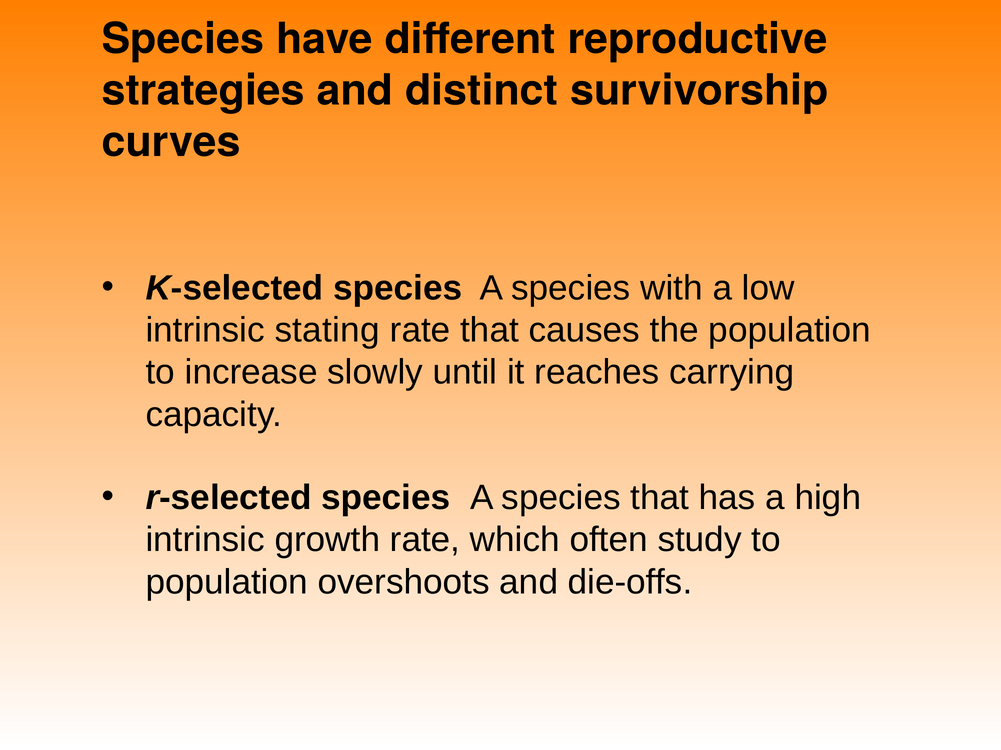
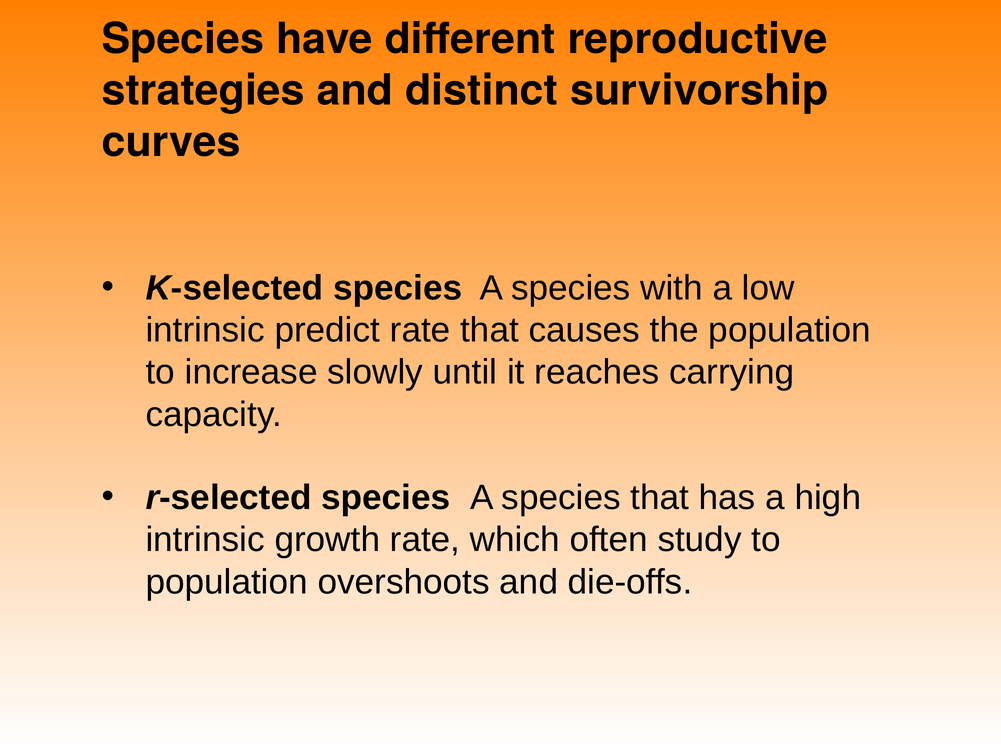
stating: stating -> predict (327, 330)
